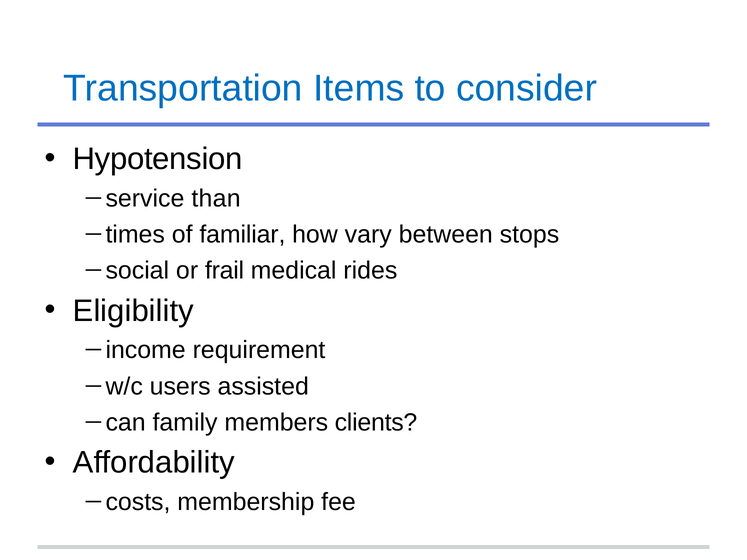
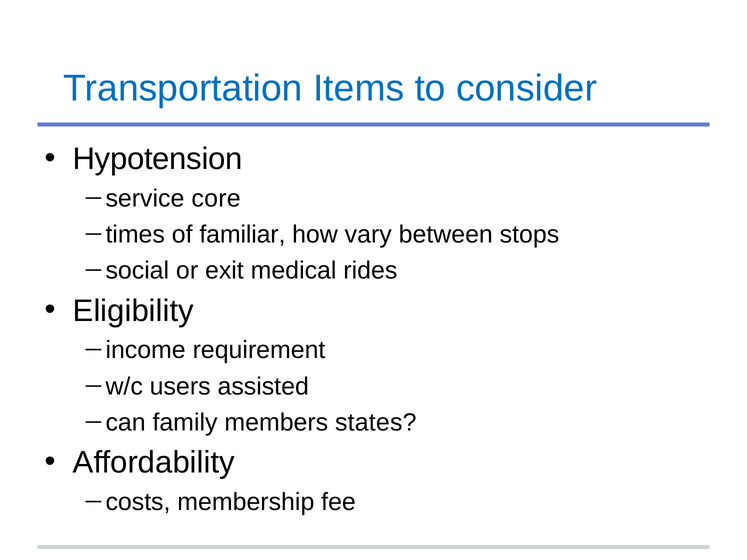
than: than -> core (216, 198)
frail: frail -> exit (224, 271)
clients: clients -> states (376, 423)
